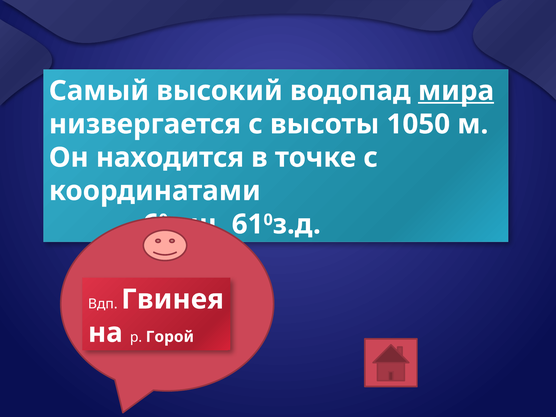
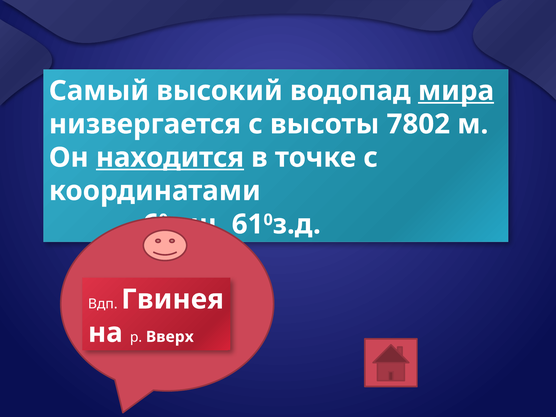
1050: 1050 -> 7802 (418, 124)
находится underline: none -> present (170, 158)
Горой: Горой -> Вверх (170, 337)
